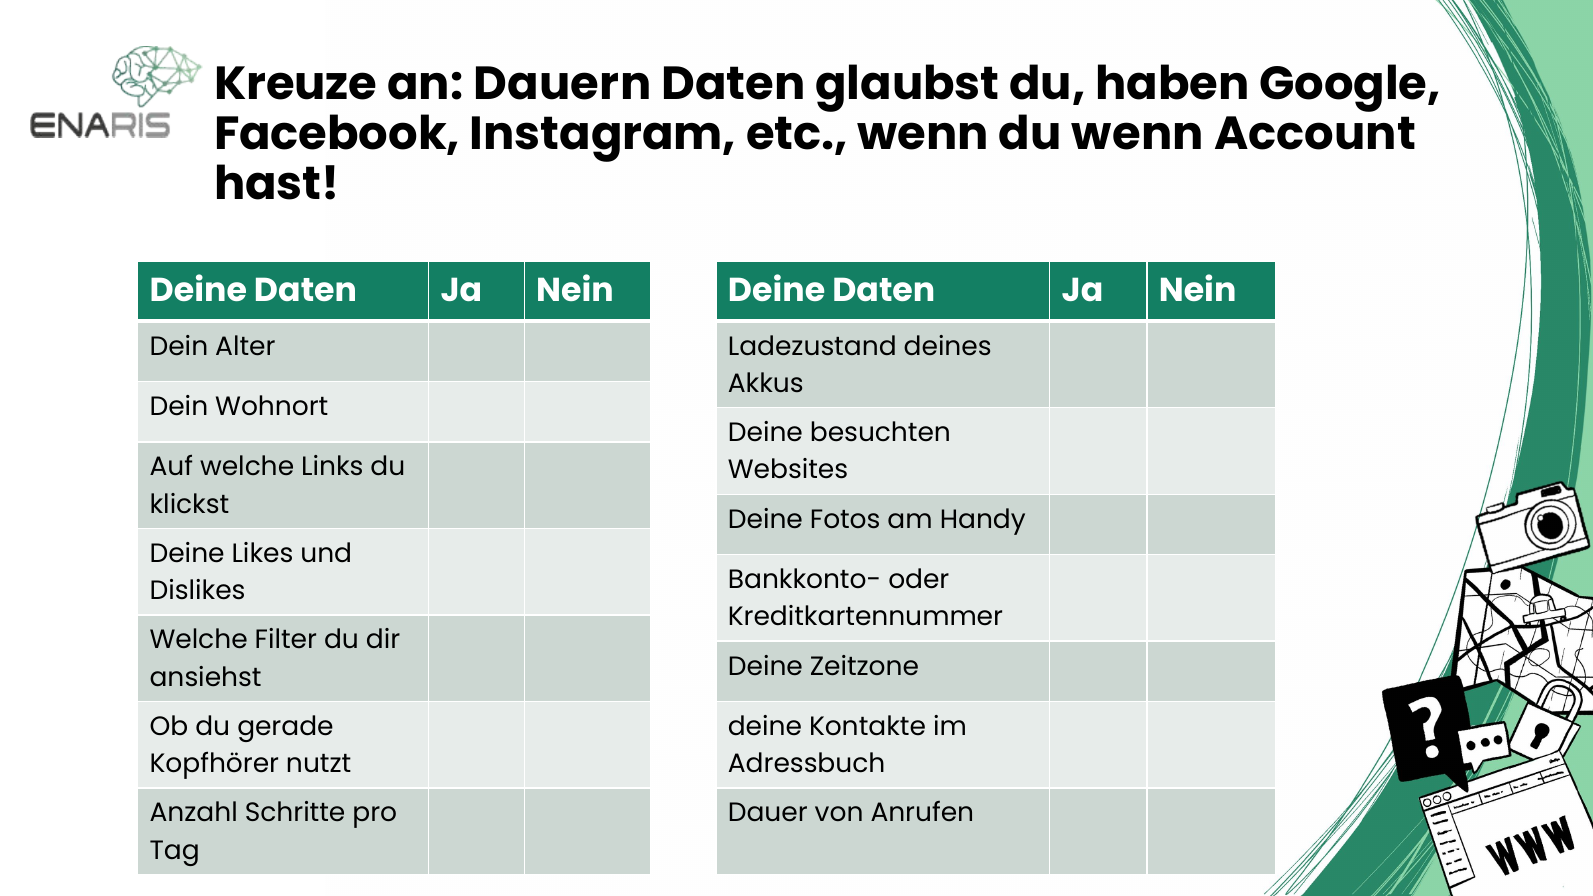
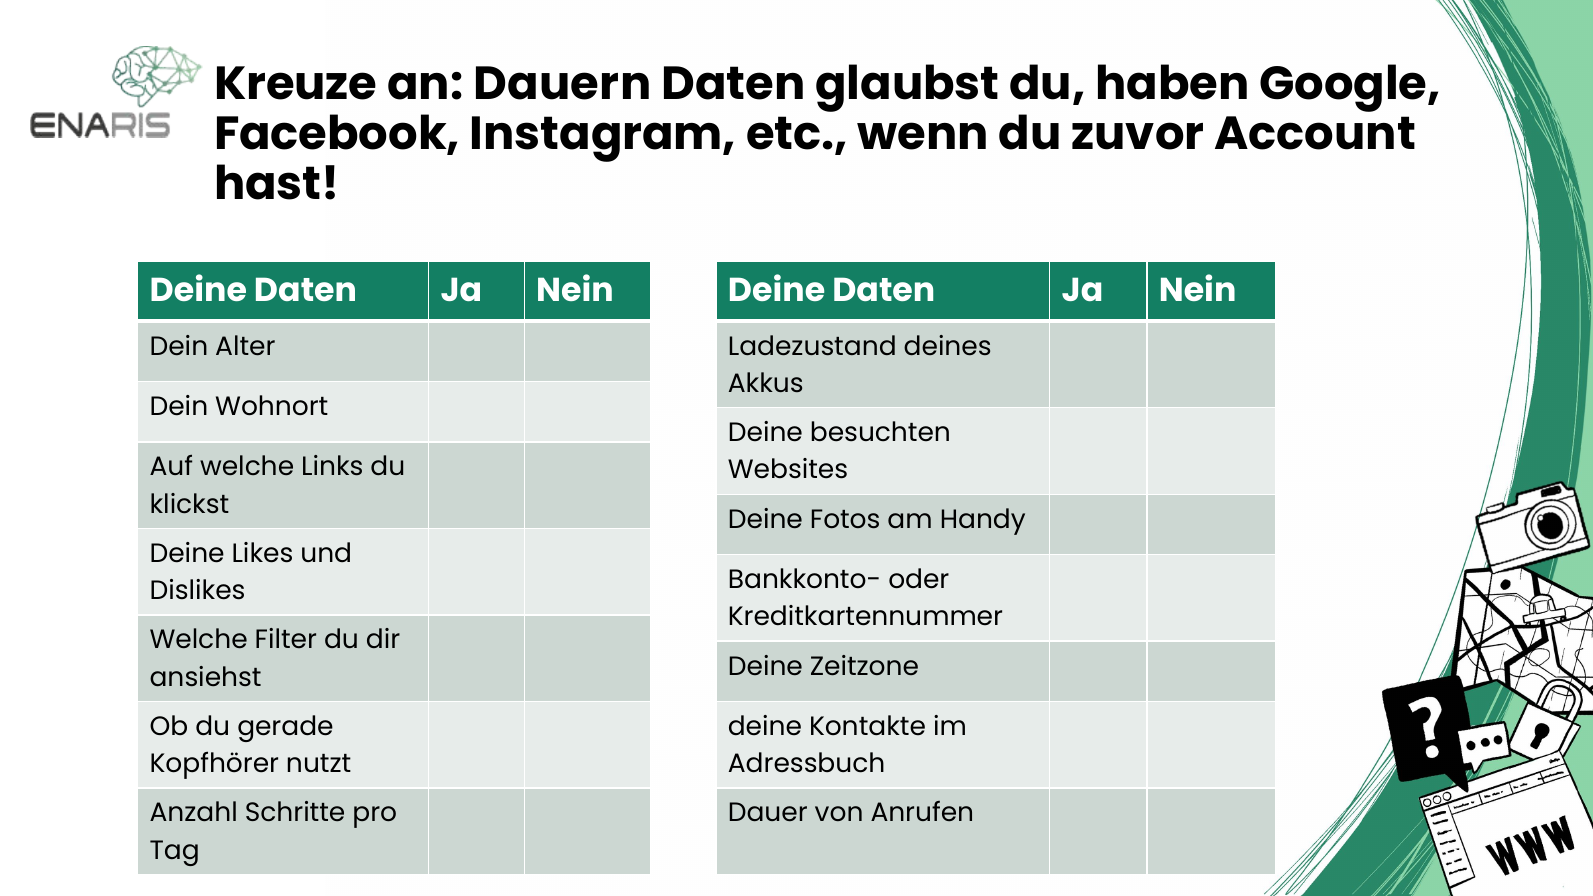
du wenn: wenn -> zuvor (1138, 134)
